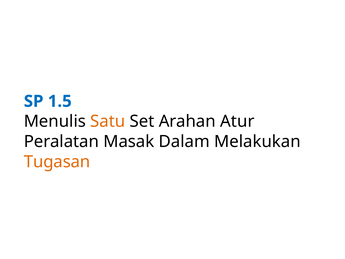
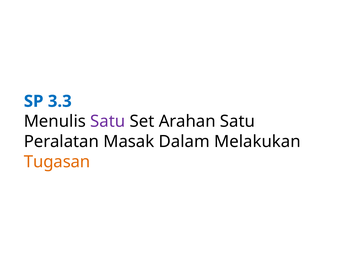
1.5: 1.5 -> 3.3 (60, 101)
Satu colour: orange -> purple (108, 121)
Arahan Atur: Atur -> Satu (237, 121)
